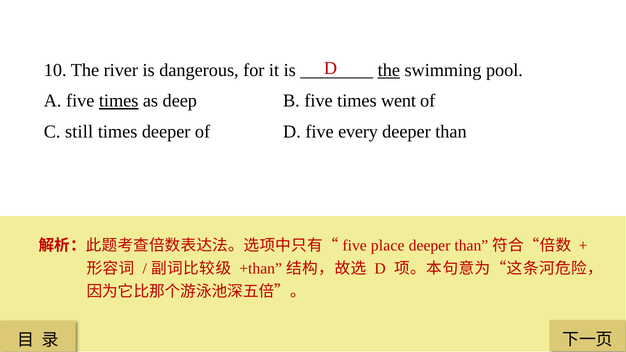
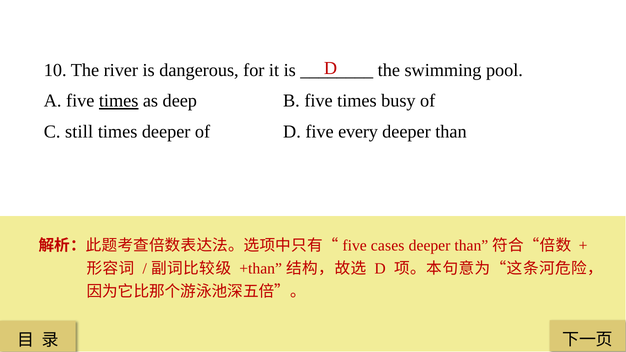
the underline: present -> none (389, 70)
went: went -> busy (398, 101)
place: place -> cases (388, 246)
